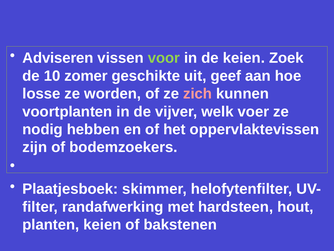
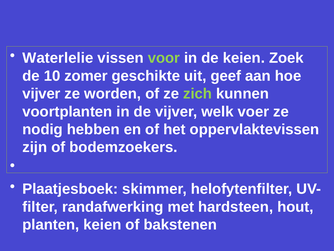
Adviseren: Adviseren -> Waterlelie (58, 58)
losse: losse -> vijver (41, 94)
zich colour: pink -> light green (198, 94)
